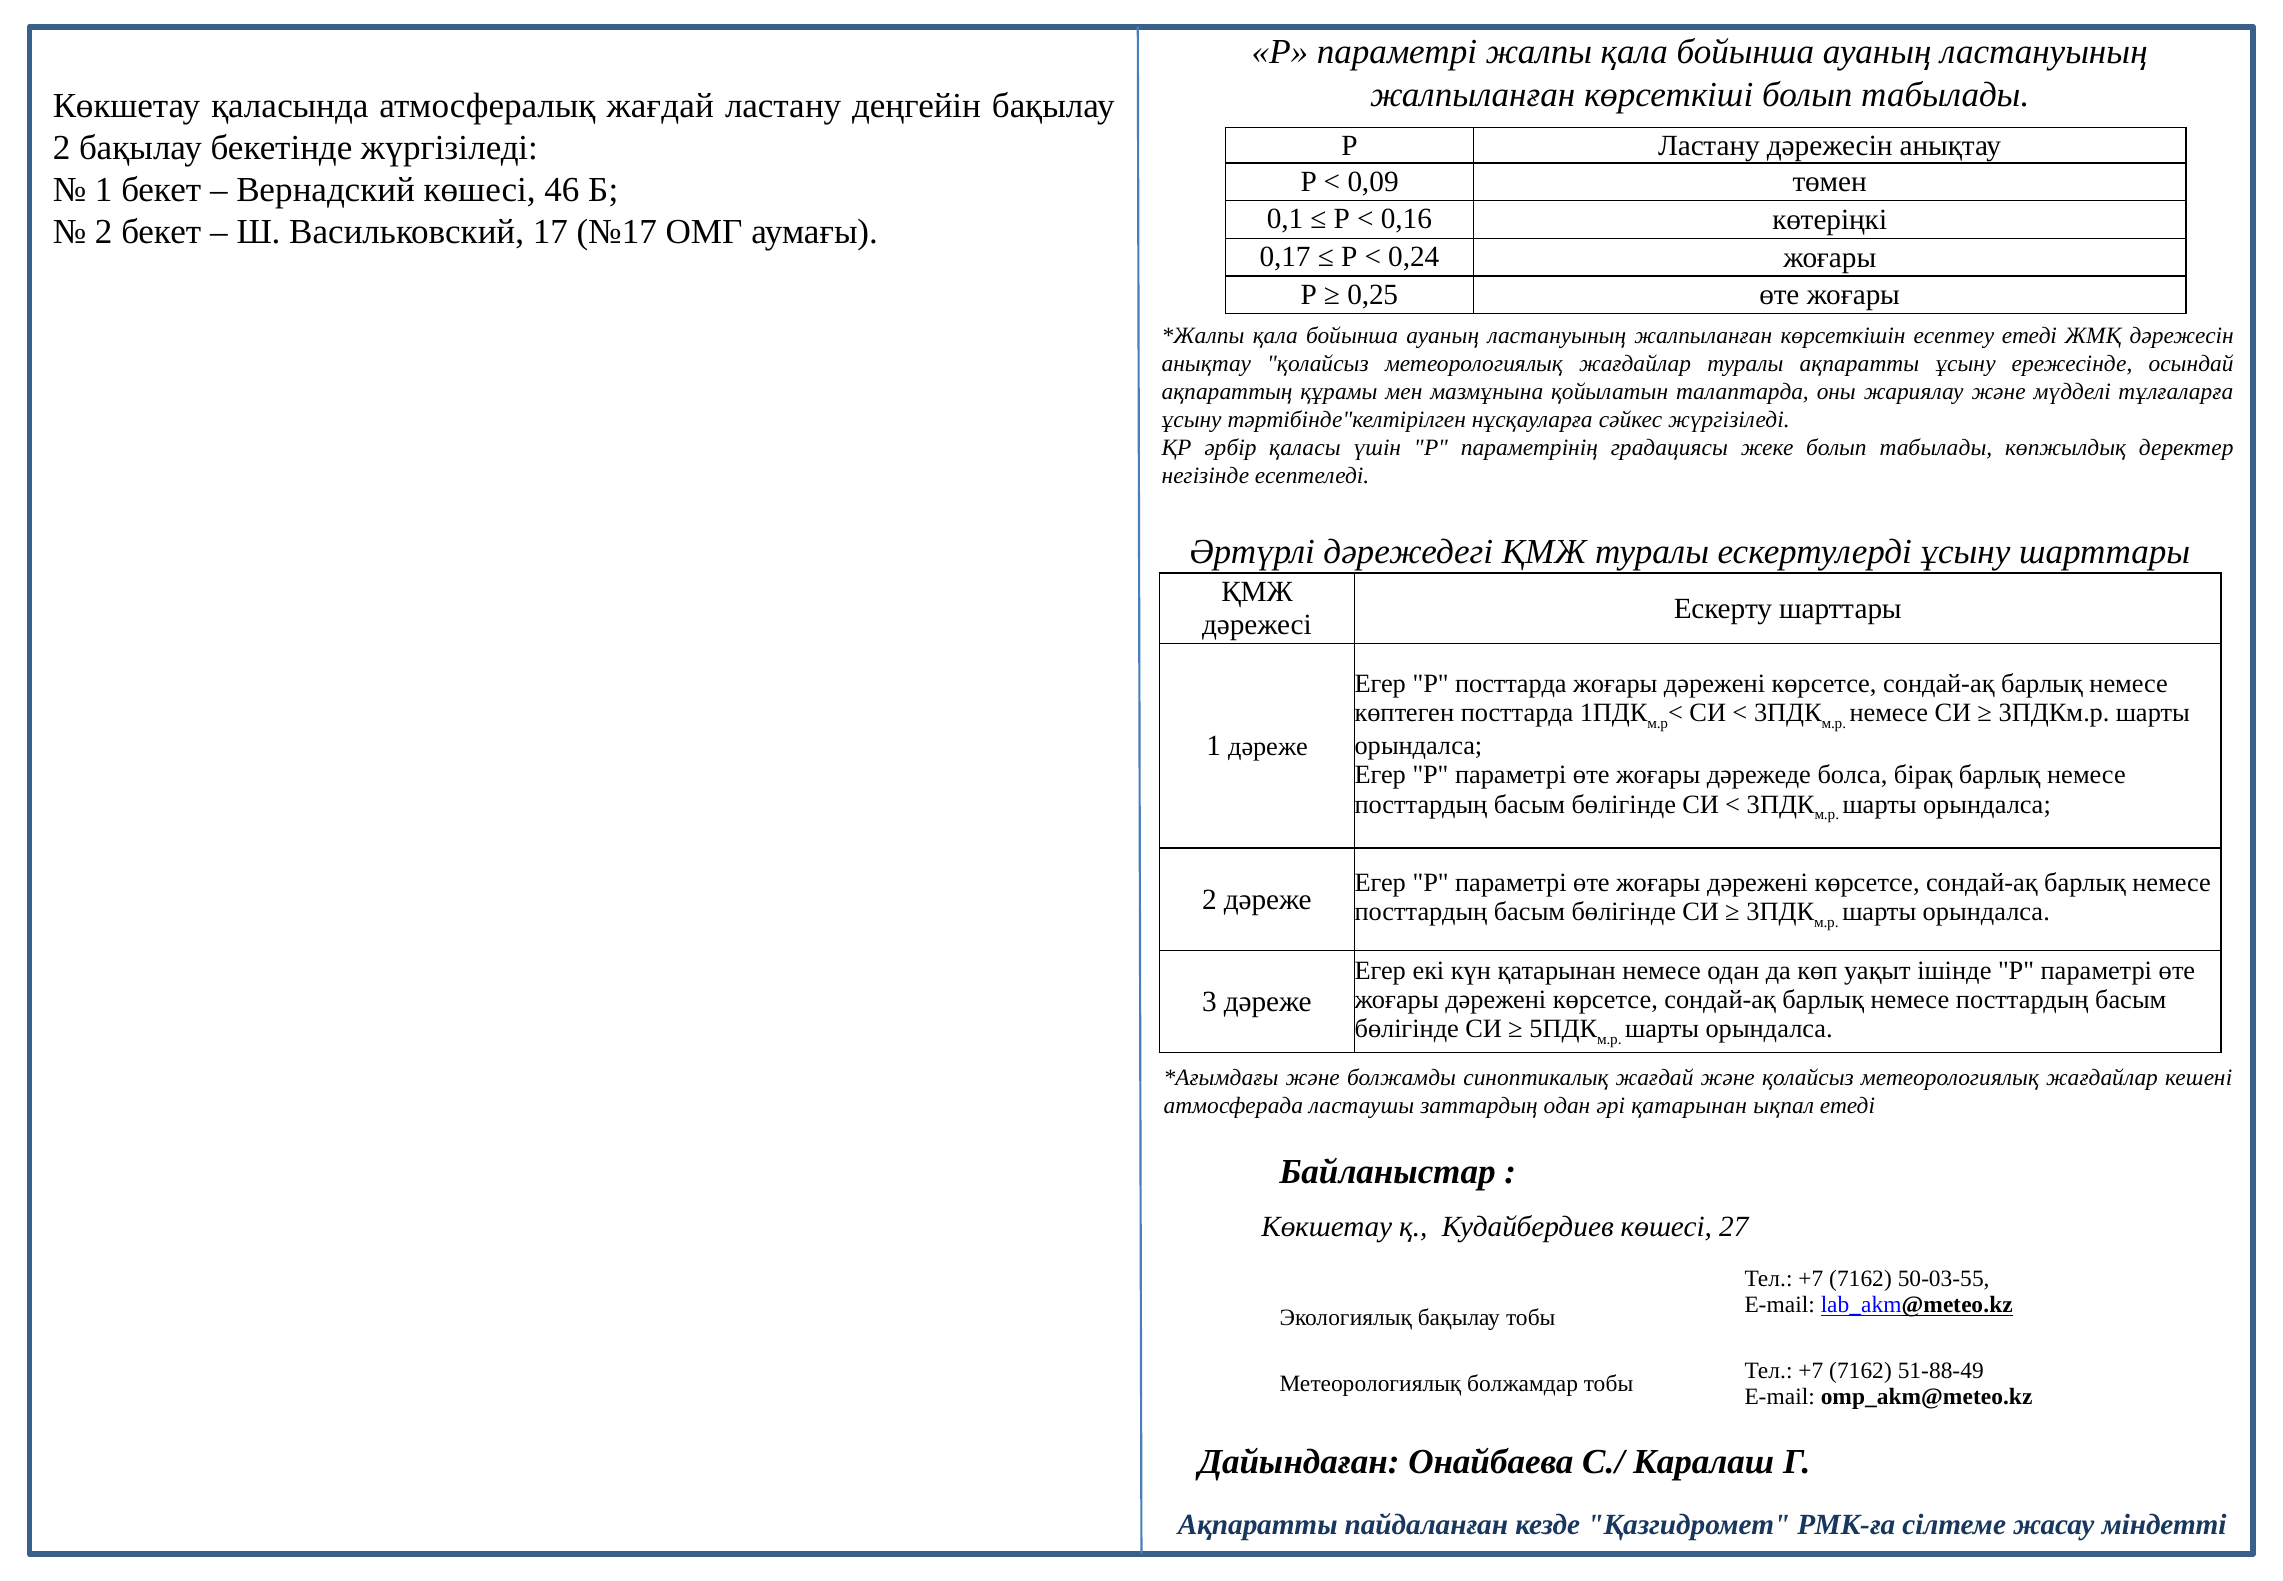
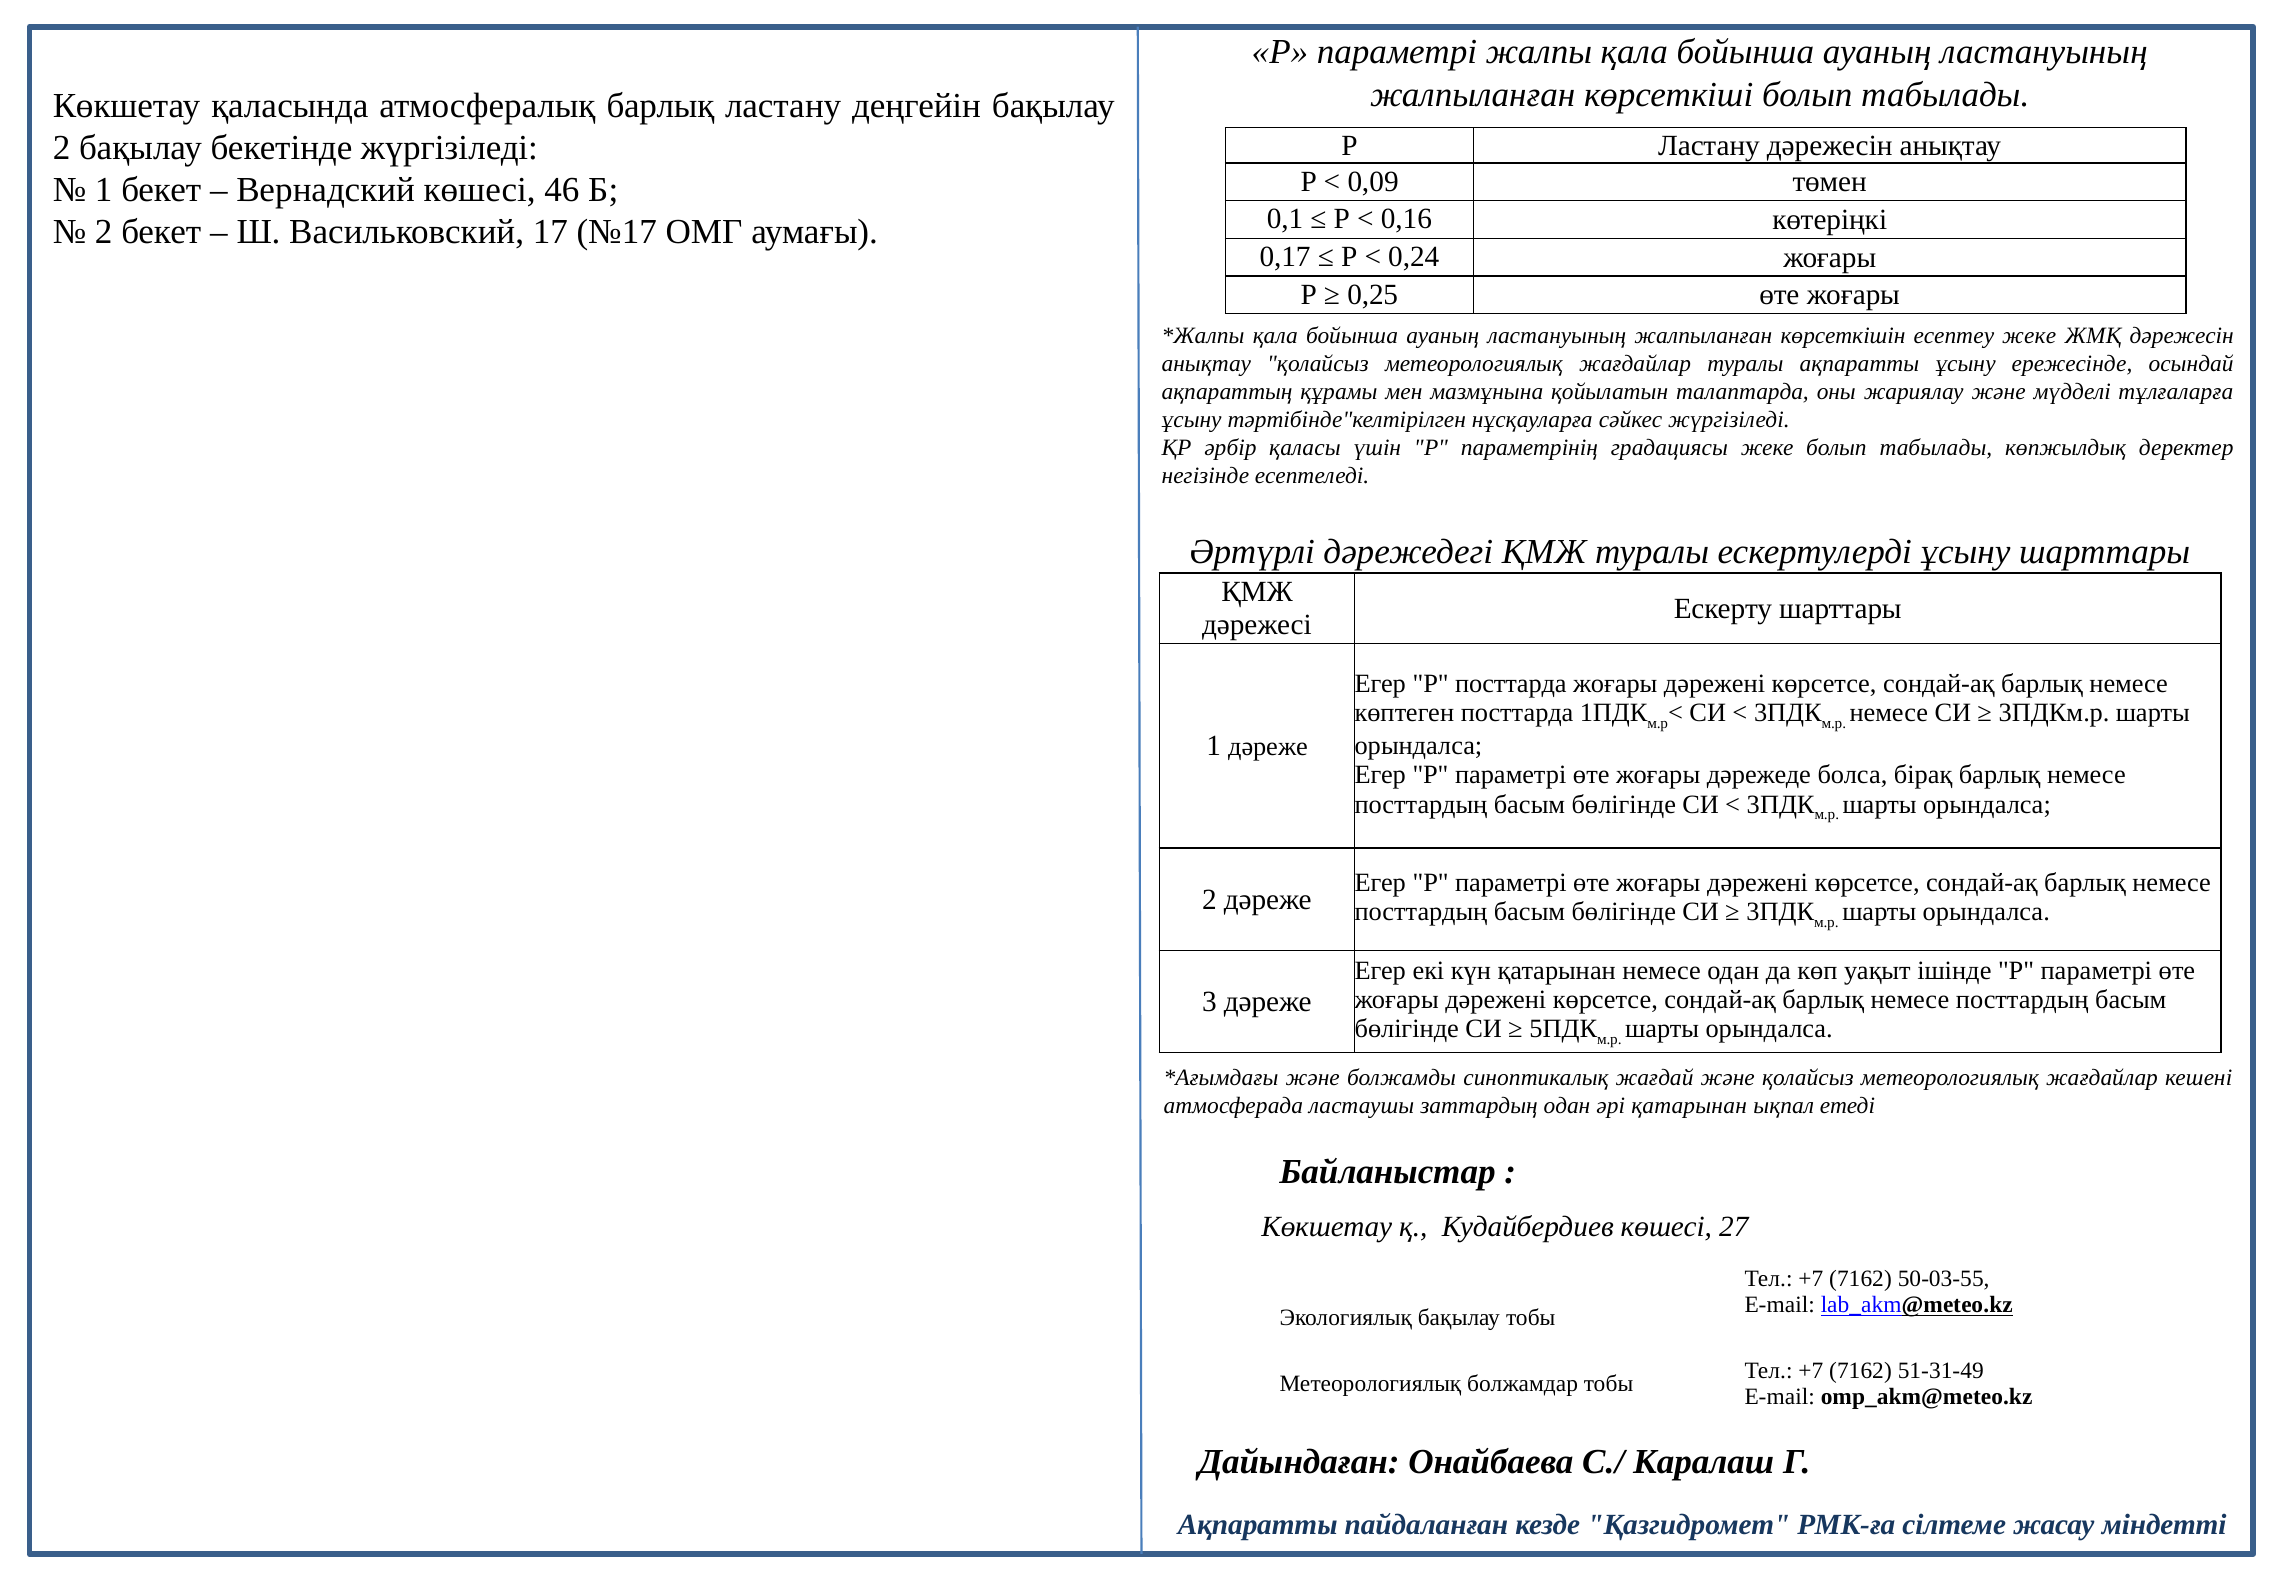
атмосфералық жағдай: жағдай -> барлық (660, 106)
есептеу етеді: етеді -> жеке (2029, 336)
51-88-49: 51-88-49 -> 51-31-49 (1941, 1370)
